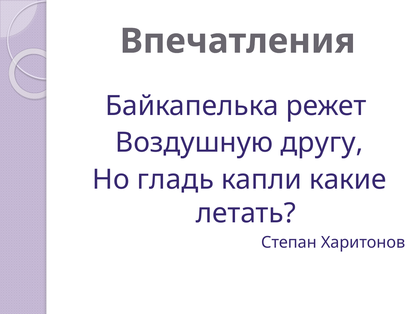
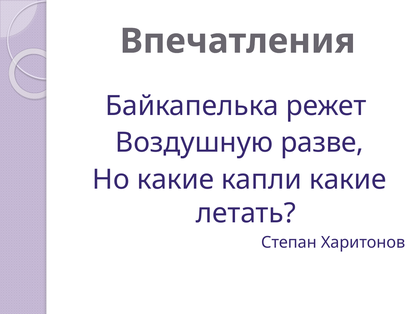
другу: другу -> разве (322, 143)
Но гладь: гладь -> какие (176, 180)
